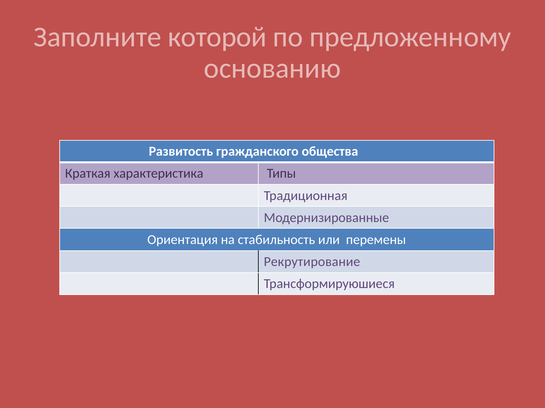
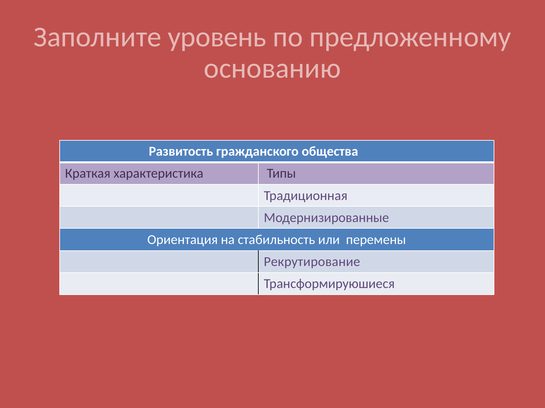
которой: которой -> уровень (217, 37)
